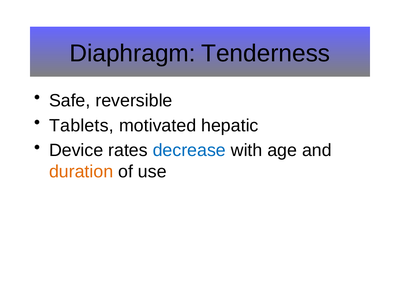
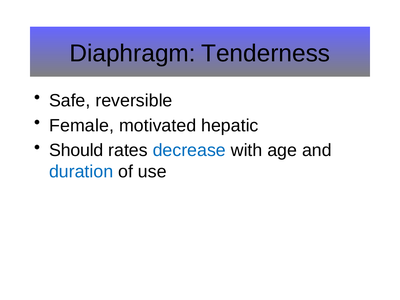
Tablets: Tablets -> Female (82, 125)
Device: Device -> Should (76, 150)
duration colour: orange -> blue (81, 172)
